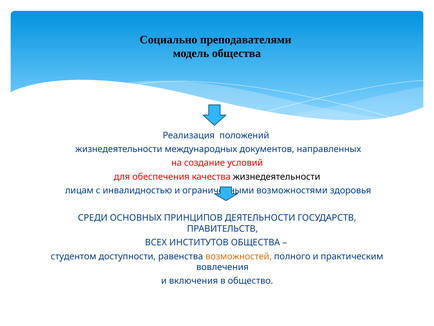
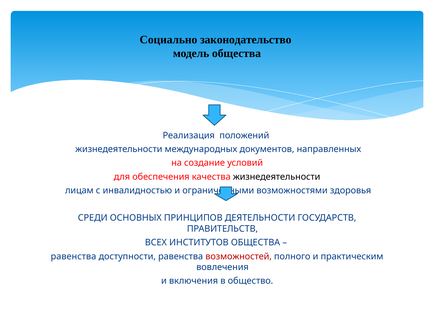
преподавателями: преподавателями -> законодательство (246, 40)
студентом: студентом -> равенства (74, 256)
возможностей colour: orange -> red (239, 256)
